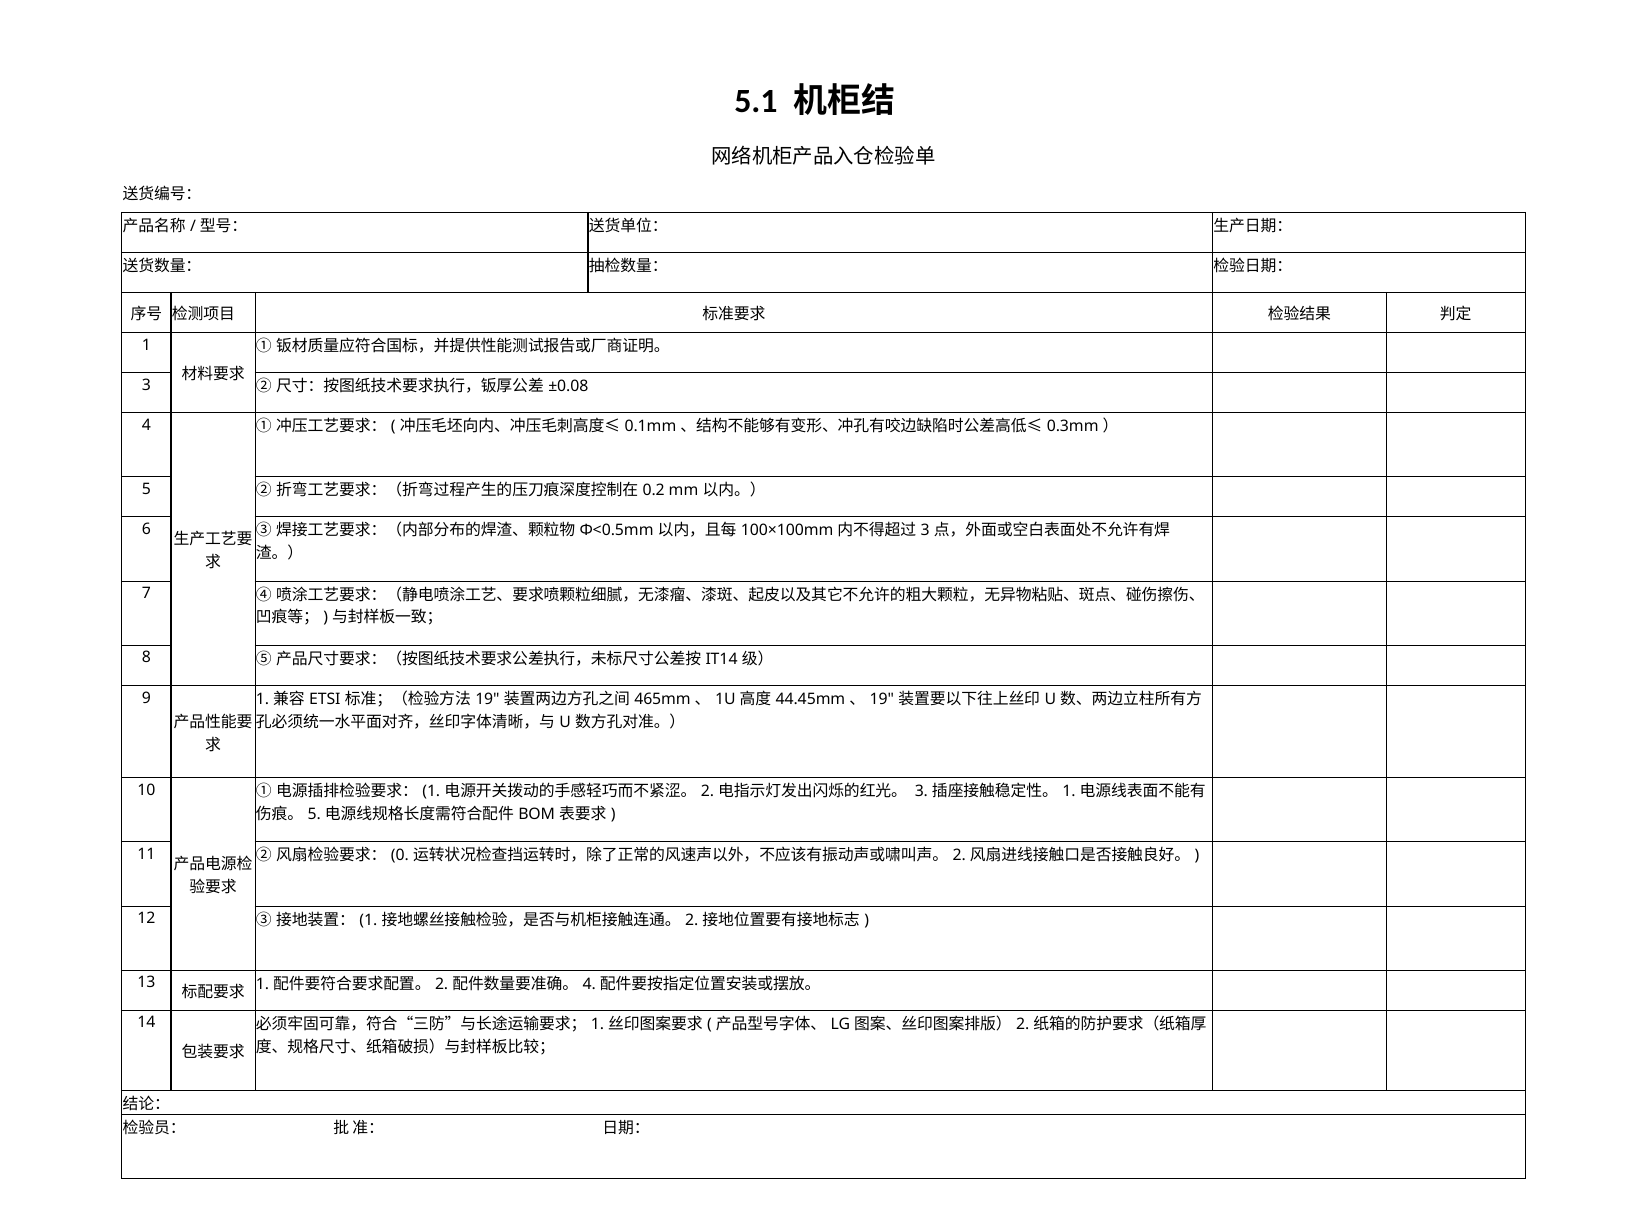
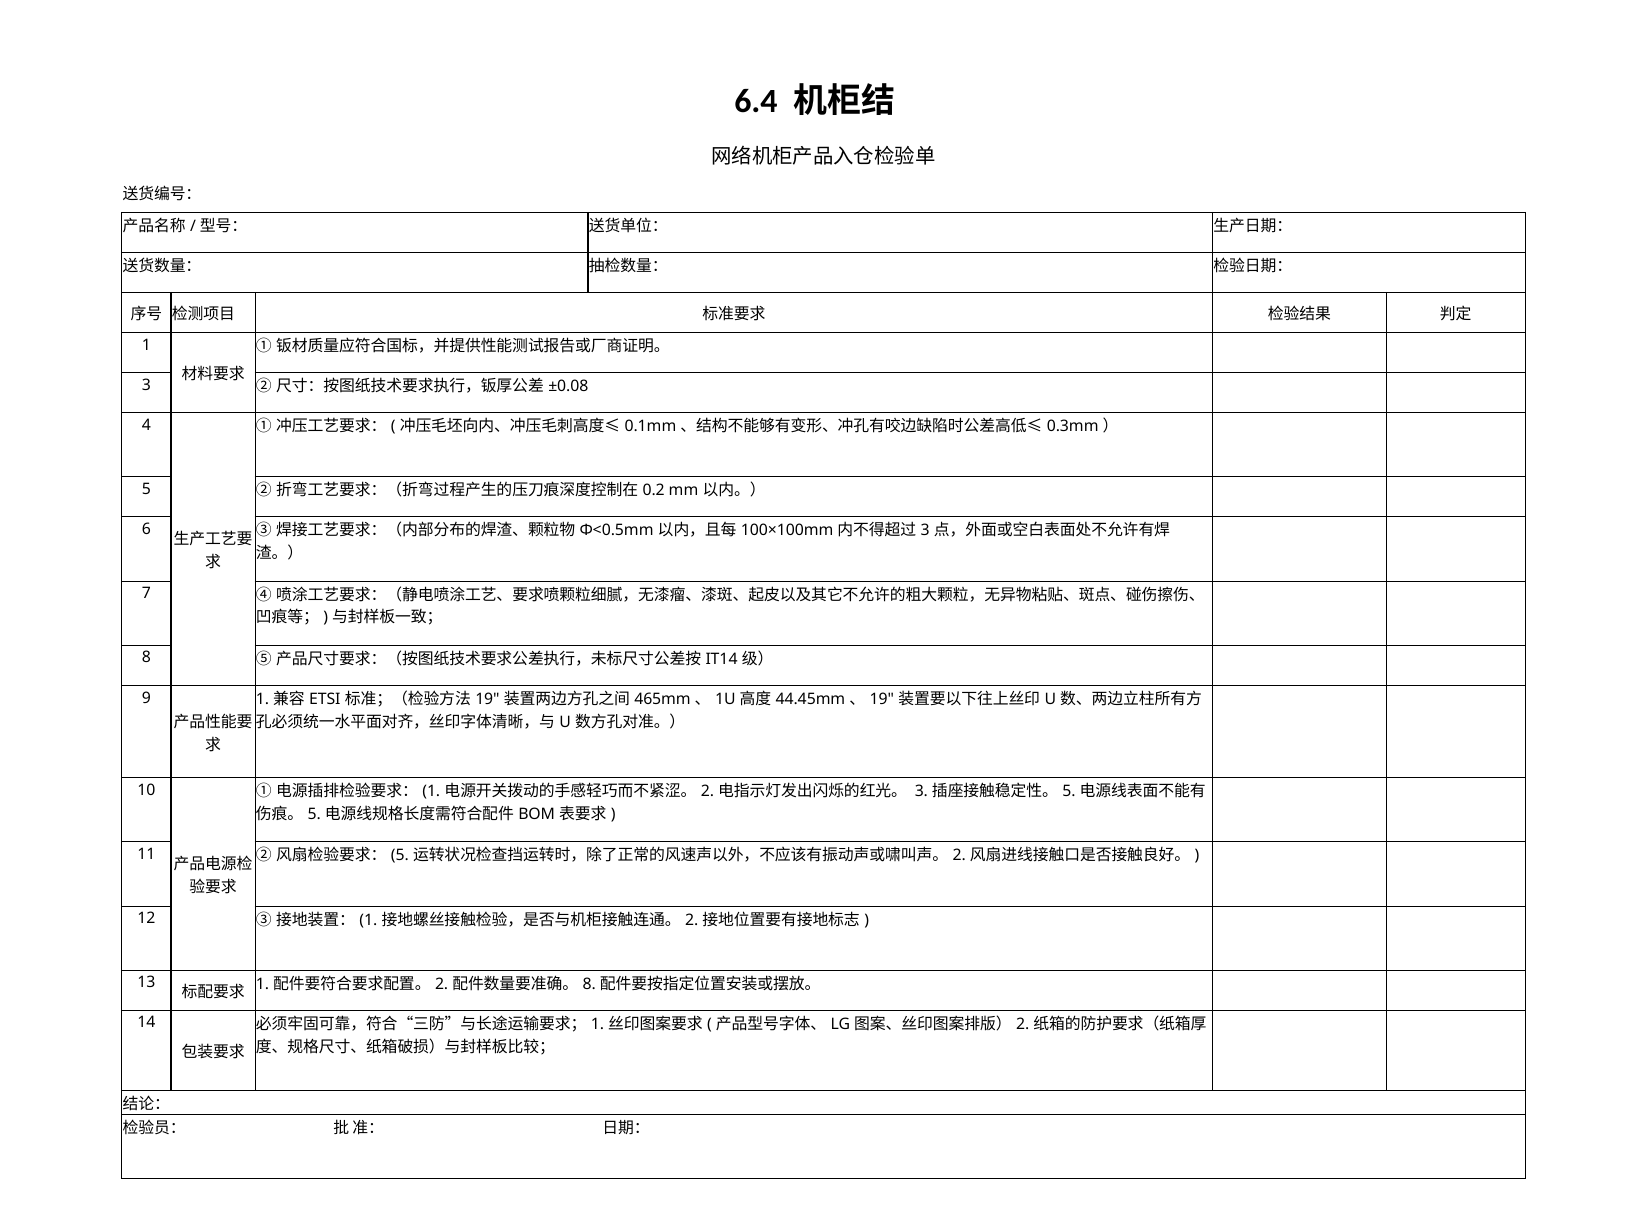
5.1: 5.1 -> 6.4 (756, 101)
1: 1 -> 5 (1069, 791)
0: 0 -> 5 (400, 856)
4: 4 -> 8 (589, 984)
